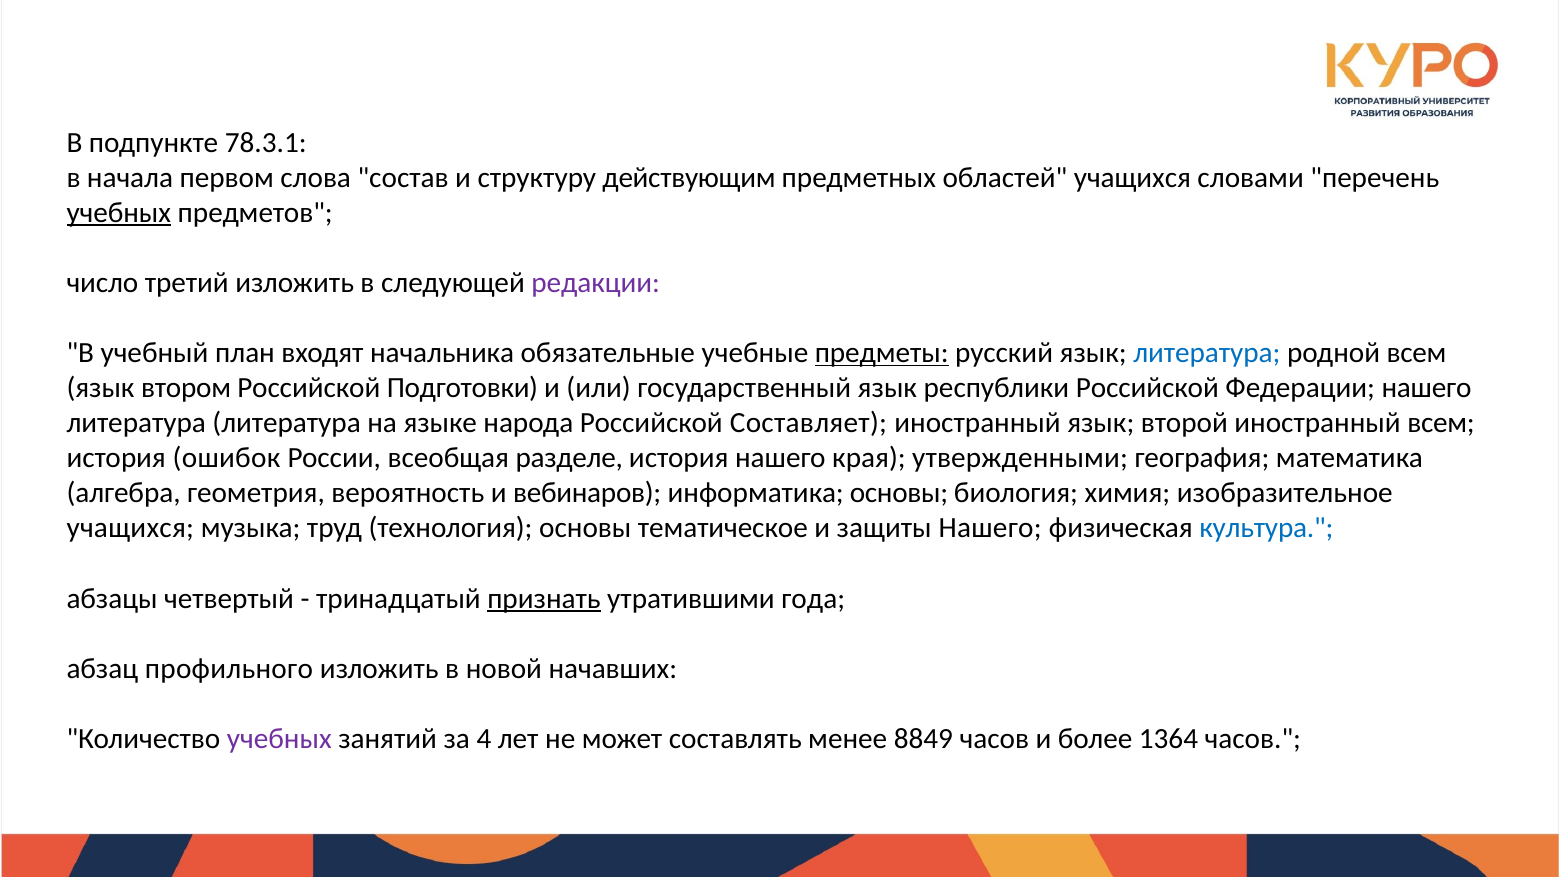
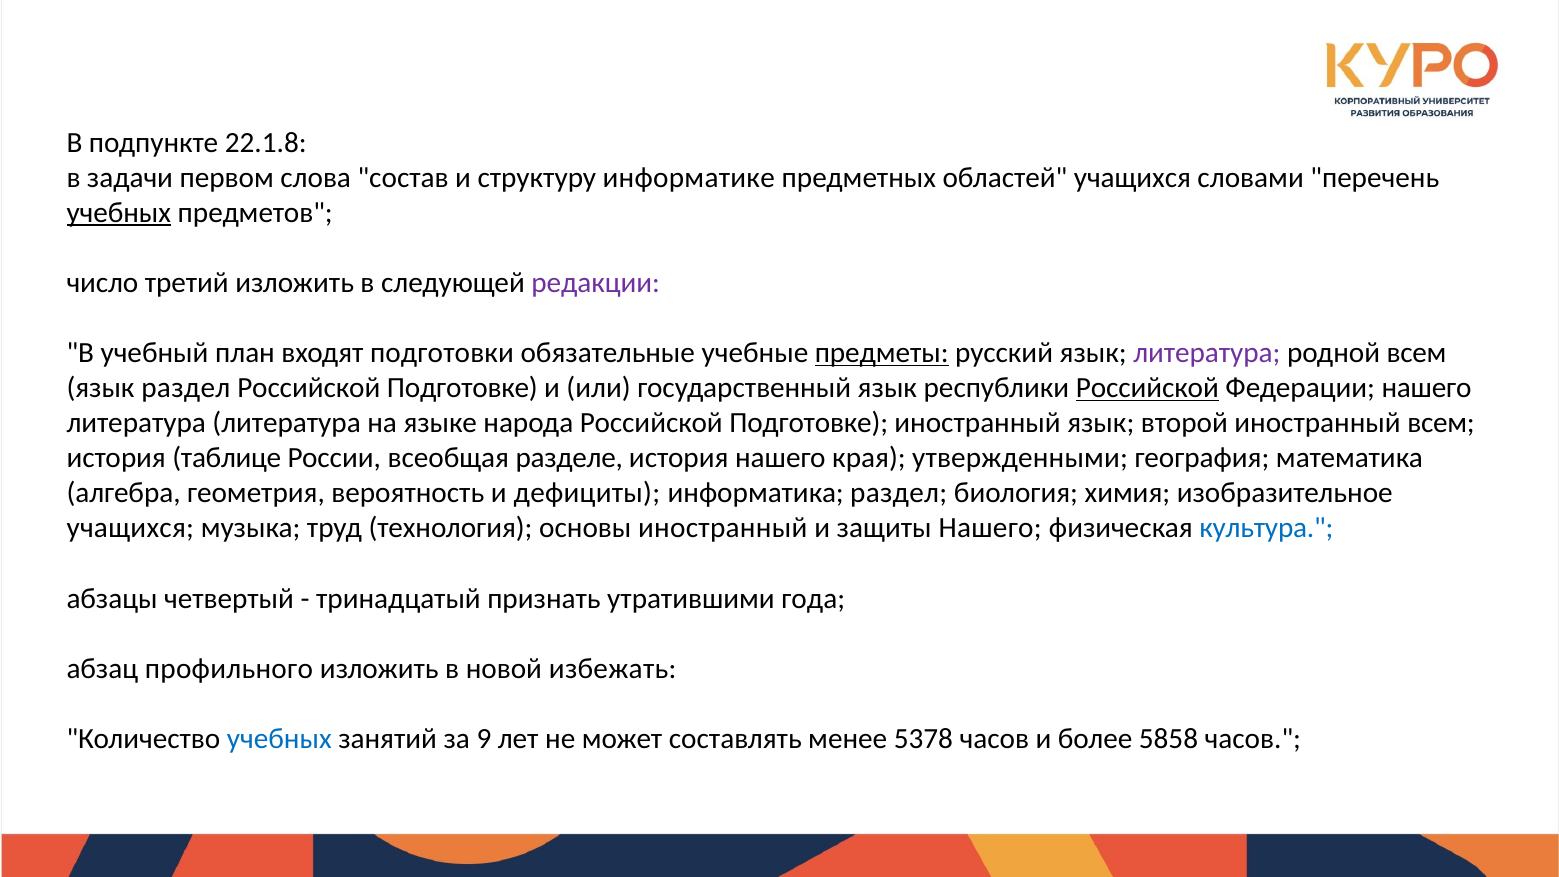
78.3.1: 78.3.1 -> 22.1.8 (266, 142)
начала: начала -> задачи (130, 178)
действующим: действующим -> информатике (689, 178)
начальника: начальника -> подготовки (442, 353)
литература colour: blue -> purple (1207, 353)
язык втором: втором -> раздел (186, 388)
Подготовки: Подготовки -> Подготовке (462, 388)
Российской underline: none -> present (1147, 388)
народа Российской Составляет: Составляет -> Подготовке (809, 423)
ошибок: ошибок -> таблице (227, 458)
вебинаров: вебинаров -> дефициты (587, 493)
информатика основы: основы -> раздел (899, 493)
основы тематическое: тематическое -> иностранный (723, 528)
признать underline: present -> none (544, 598)
начавших: начавших -> избежать (613, 669)
учебных colour: purple -> blue (279, 739)
4: 4 -> 9 (484, 739)
8849: 8849 -> 5378 (923, 739)
1364: 1364 -> 5858 (1168, 739)
